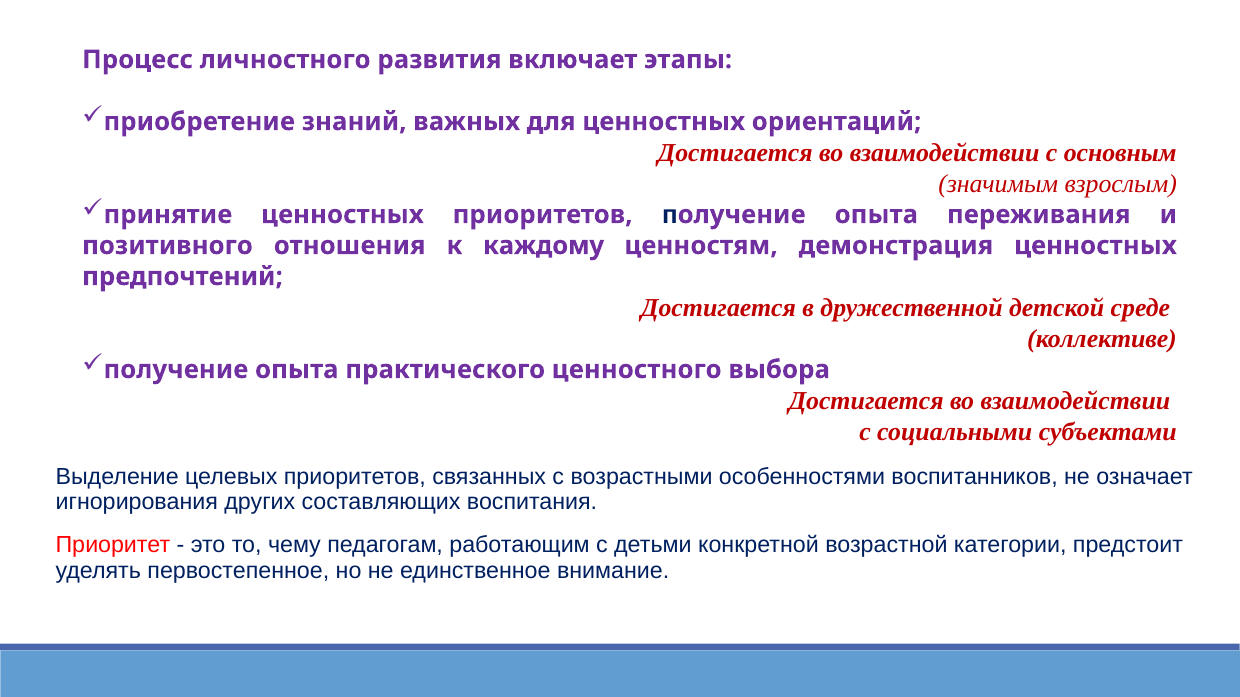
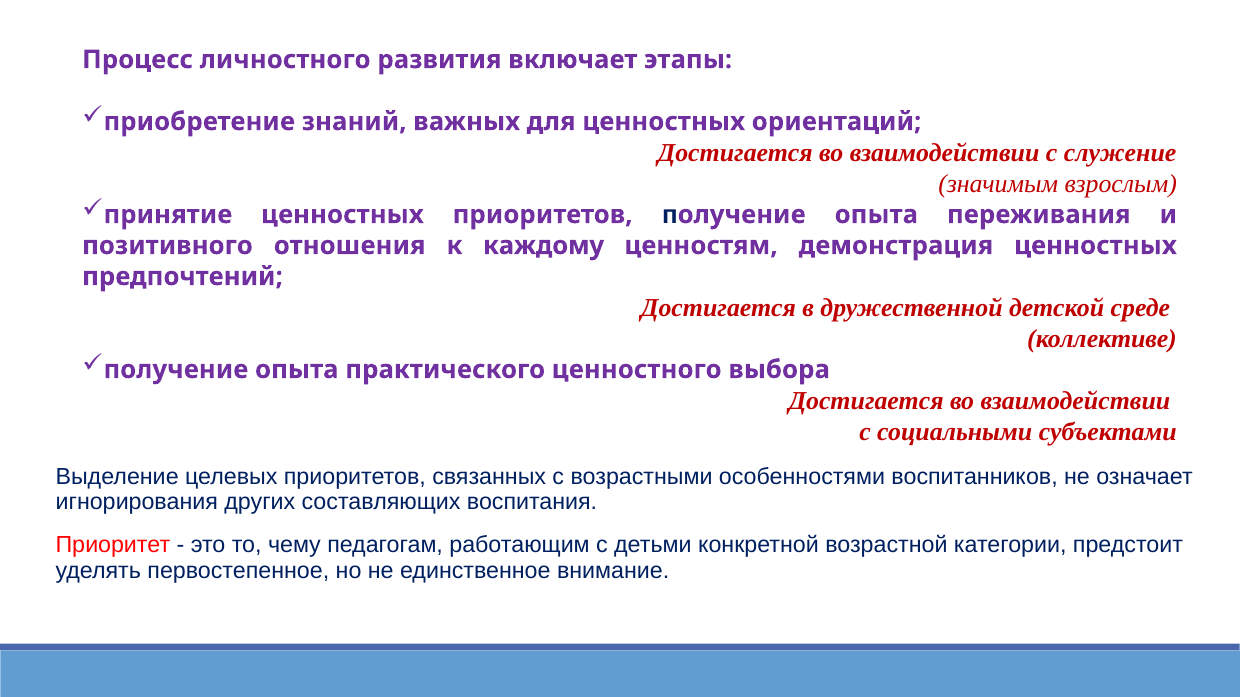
основным: основным -> служение (1120, 153)
